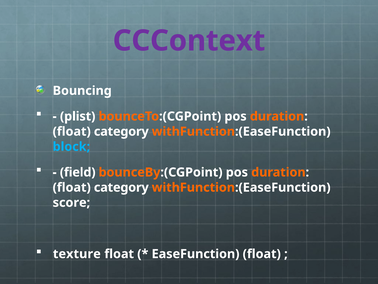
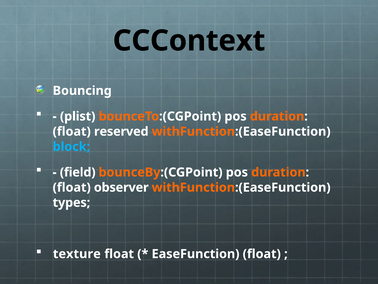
CCContext colour: purple -> black (189, 41)
category: category -> reserved (121, 131)
category: category -> observer (121, 187)
score: score -> types (71, 202)
